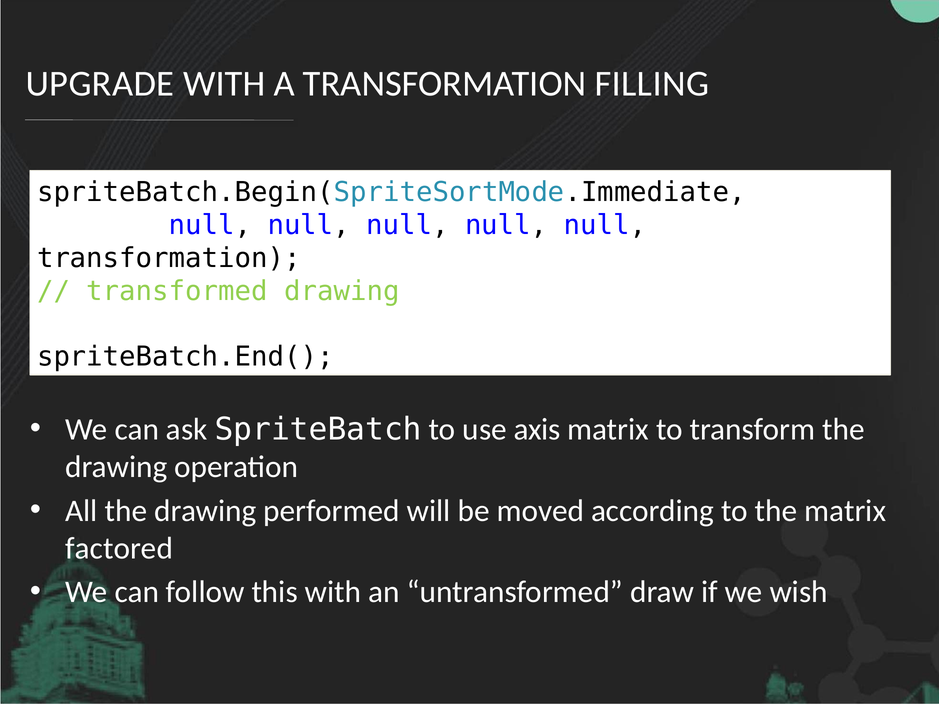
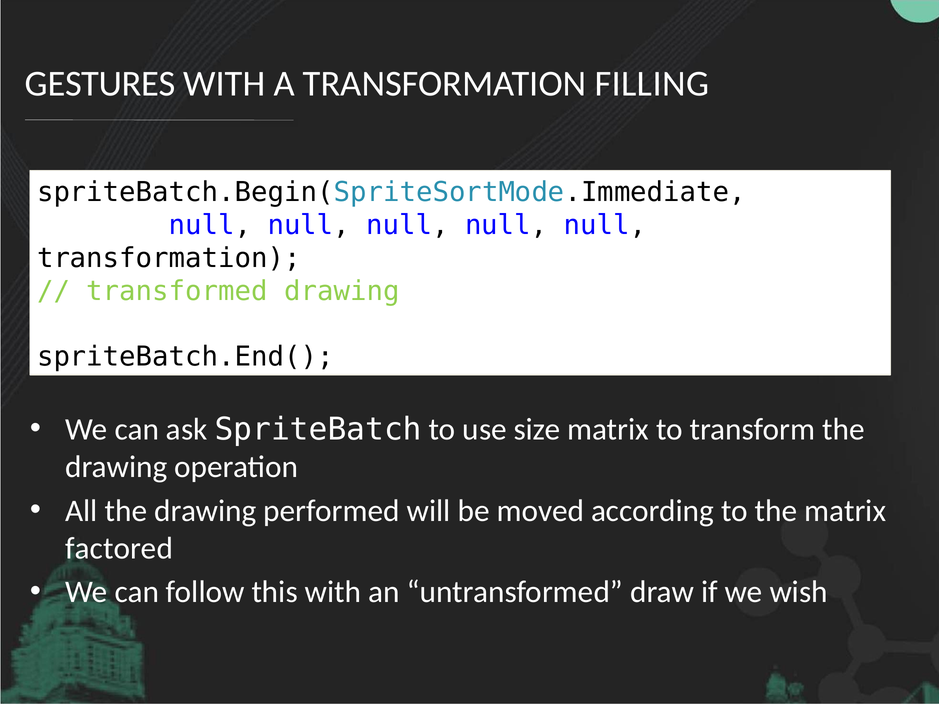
UPGRADE: UPGRADE -> GESTURES (100, 84)
axis: axis -> size (537, 430)
